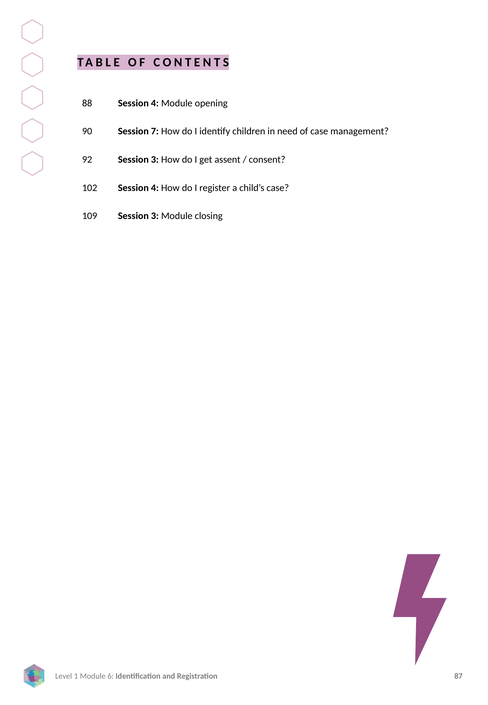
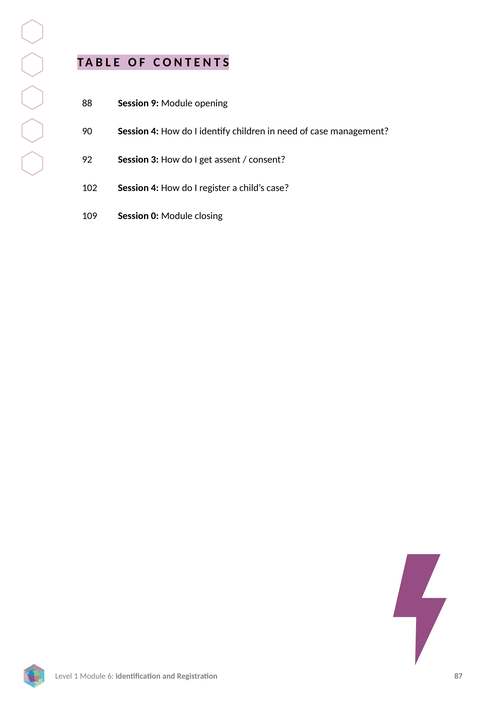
4: 4 -> 9 (155, 103)
7: 7 -> 4 (155, 131)
3: 3 -> 0 (155, 216)
